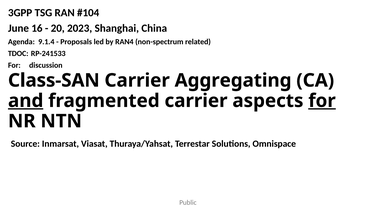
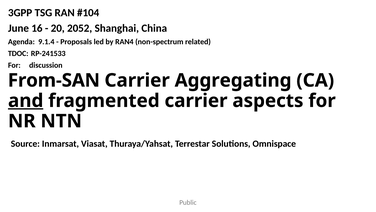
2023: 2023 -> 2052 (80, 28)
Class-SAN: Class-SAN -> From-SAN (54, 80)
for underline: present -> none (322, 101)
